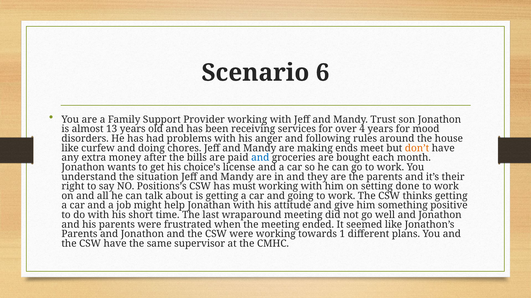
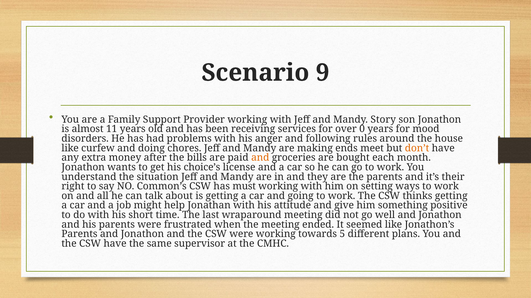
6: 6 -> 9 (323, 73)
Trust: Trust -> Story (383, 120)
13: 13 -> 11 (112, 129)
4: 4 -> 0 (362, 129)
and colour: blue -> orange (260, 158)
Positions’s: Positions’s -> Common’s (162, 187)
done: done -> ways (408, 187)
1: 1 -> 5 (342, 235)
